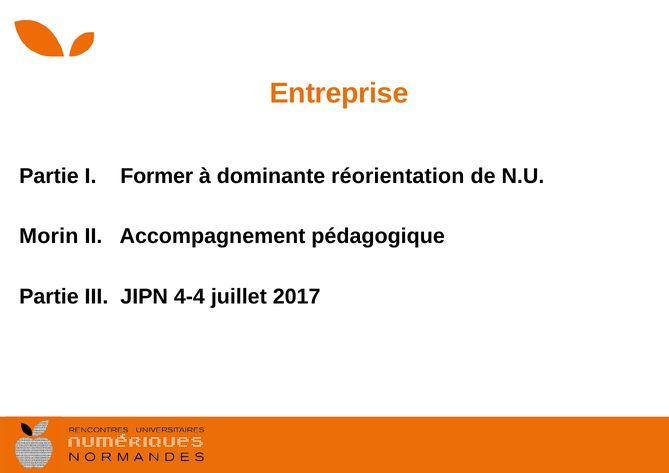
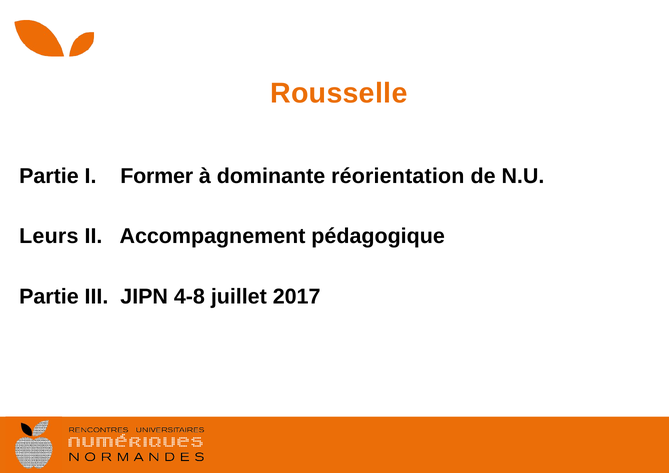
Entreprise: Entreprise -> Rousselle (339, 94)
Morin: Morin -> Leurs (49, 236)
4-4: 4-4 -> 4-8 (189, 297)
